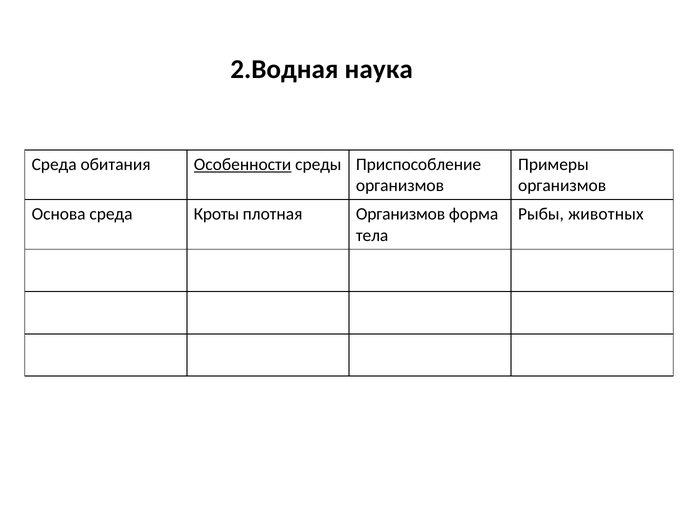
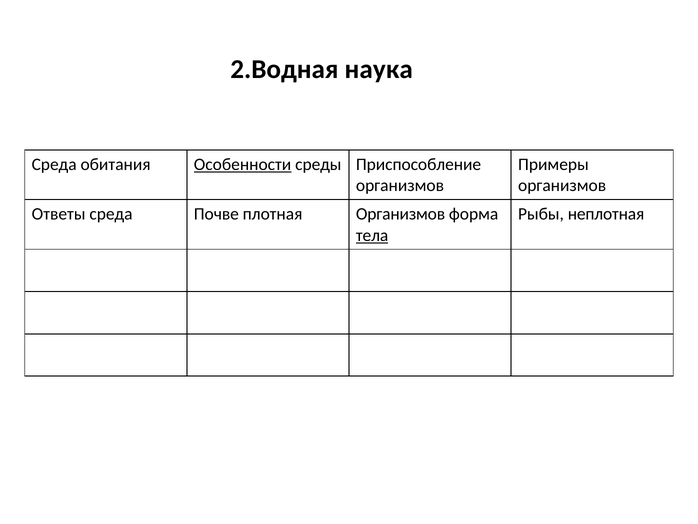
Основа: Основа -> Ответы (59, 214)
Кроты: Кроты -> Почве (216, 214)
животных: животных -> неплотная (606, 214)
тела underline: none -> present (372, 235)
